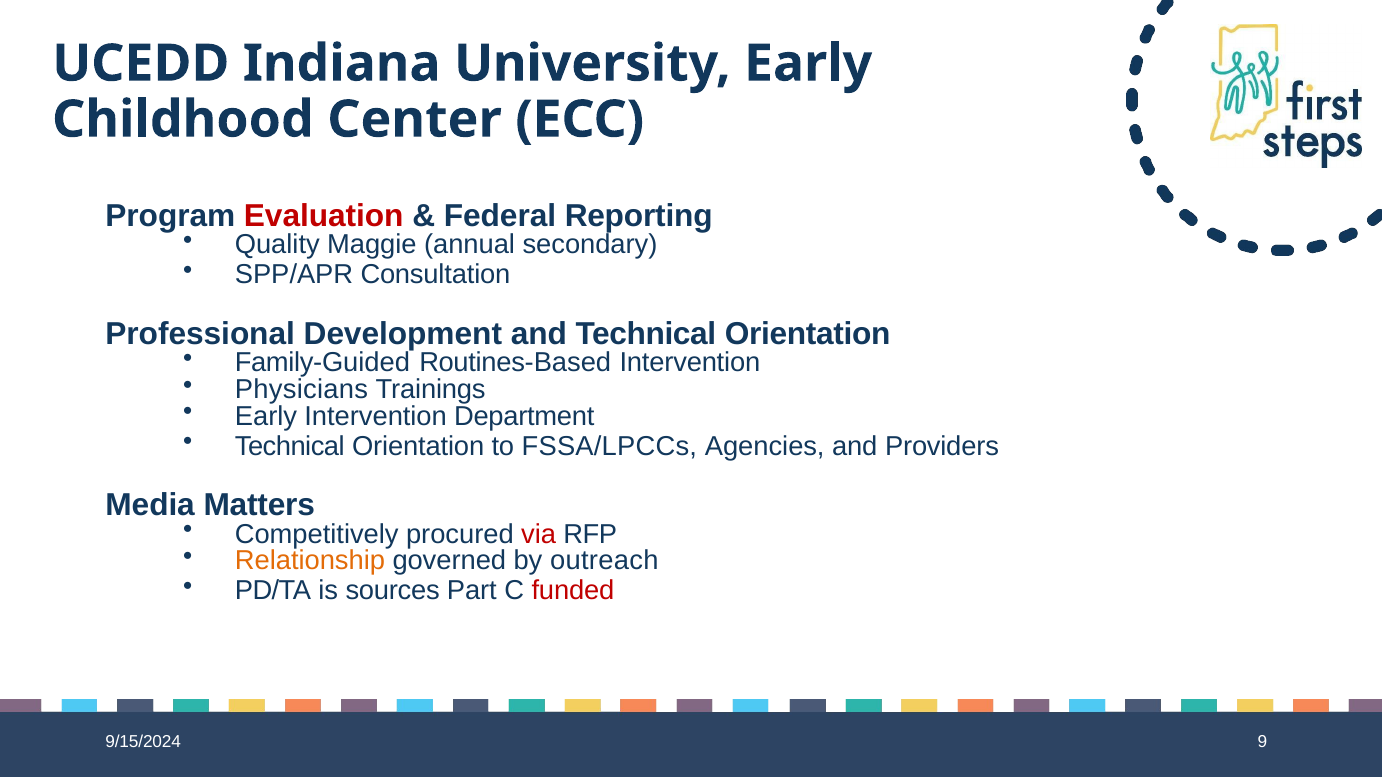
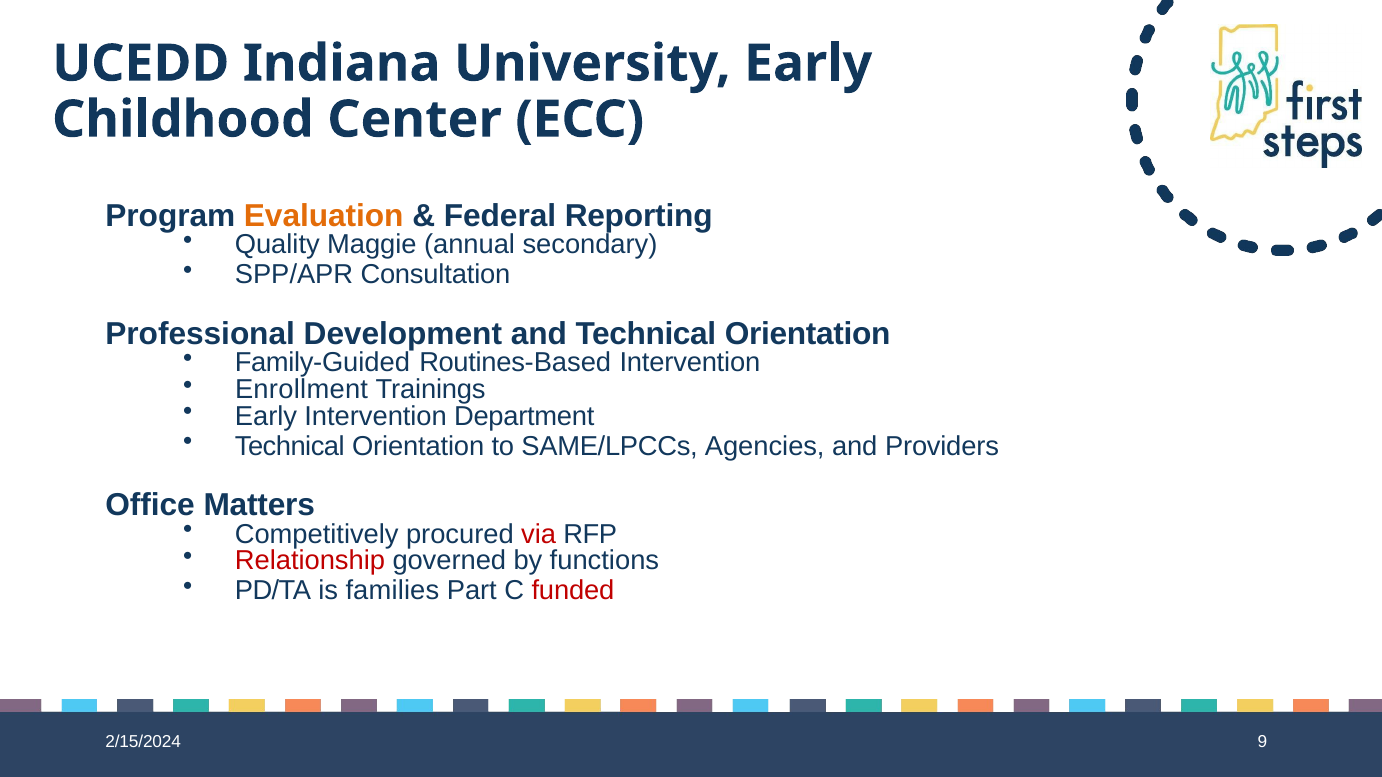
Evaluation colour: red -> orange (324, 216)
Physicians: Physicians -> Enrollment (302, 390)
FSSA/LPCCs: FSSA/LPCCs -> SAME/LPCCs (610, 446)
Media: Media -> Office (150, 505)
Relationship colour: orange -> red (310, 561)
outreach: outreach -> functions (604, 561)
sources: sources -> families (392, 591)
9/15/2024: 9/15/2024 -> 2/15/2024 (143, 742)
